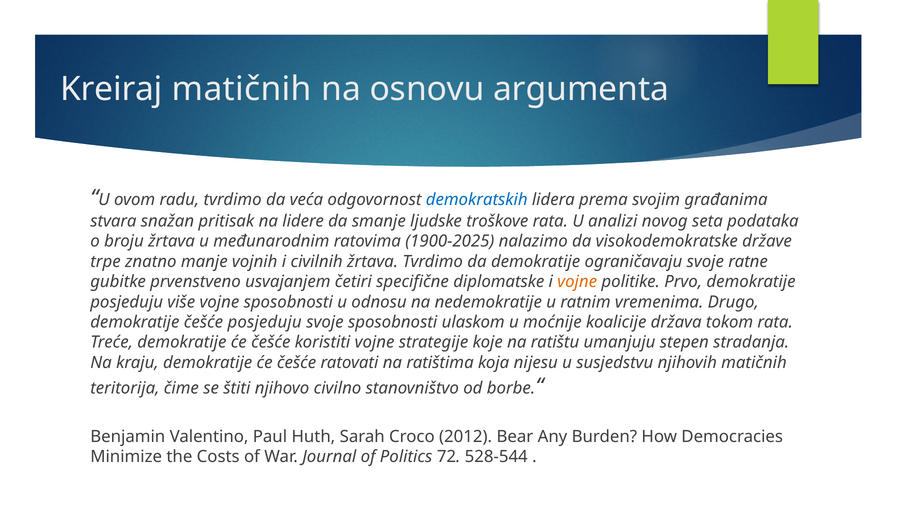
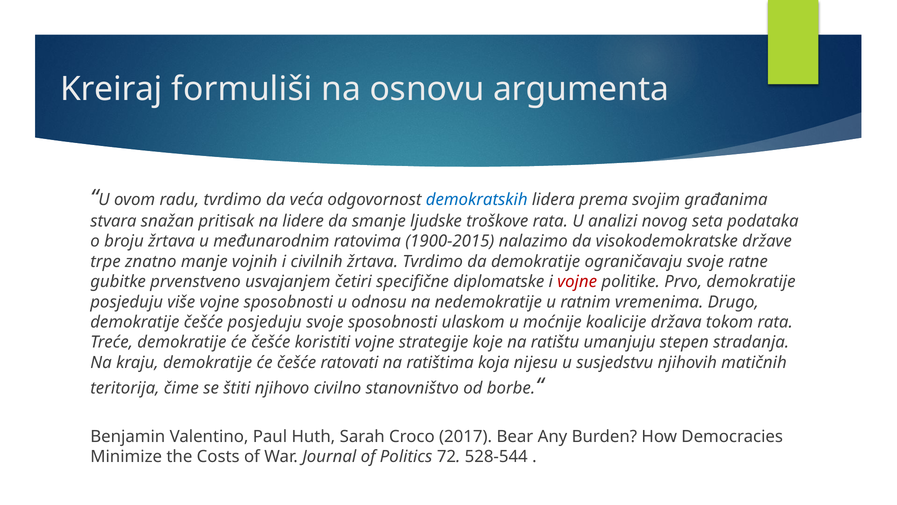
Kreiraj matičnih: matičnih -> formuliši (242, 89)
1900-2025: 1900-2025 -> 1900-2015 (450, 241)
vojne colour: orange -> red (577, 282)
2012: 2012 -> 2017 (466, 436)
